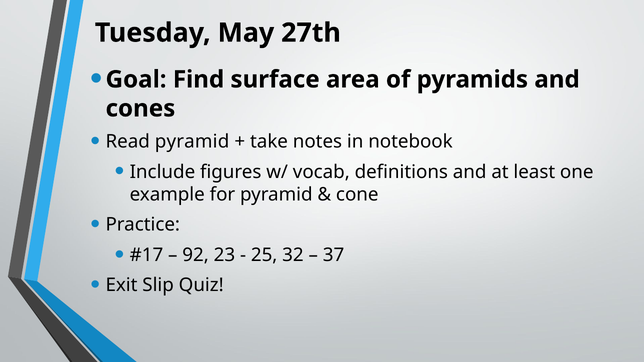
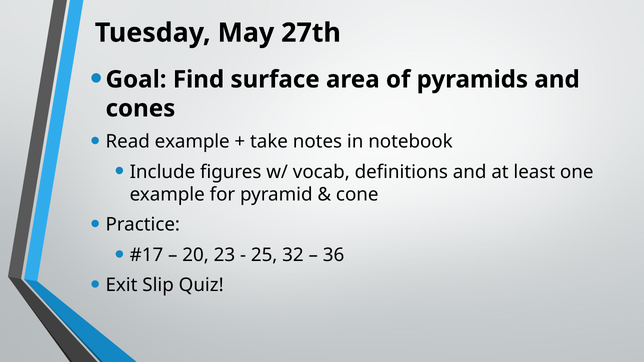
Read pyramid: pyramid -> example (192, 142)
92: 92 -> 20 (196, 255)
37: 37 -> 36 (334, 255)
